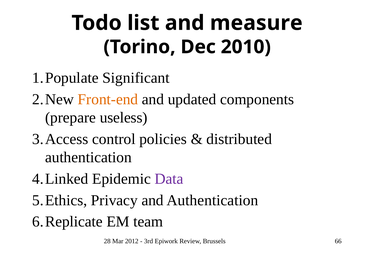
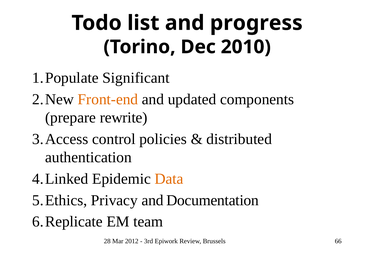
measure: measure -> progress (256, 23)
useless: useless -> rewrite (124, 118)
Data colour: purple -> orange (169, 179)
and Authentication: Authentication -> Documentation (213, 200)
